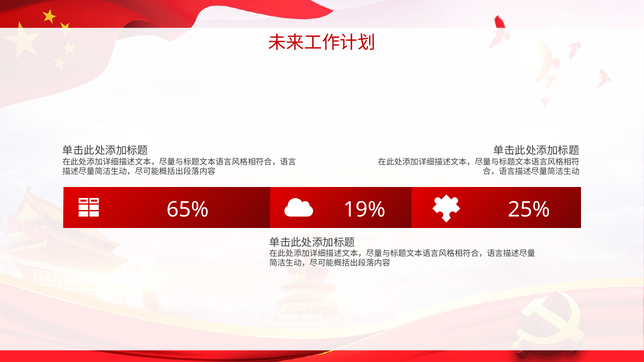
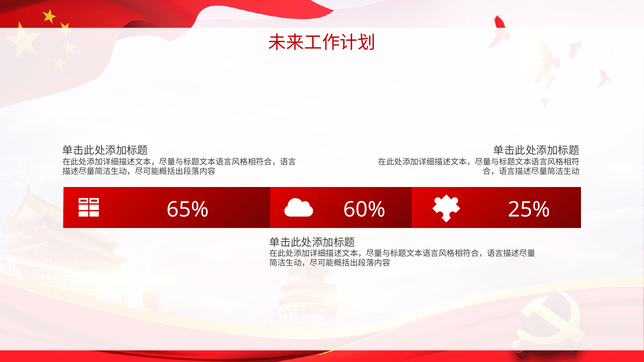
19%: 19% -> 60% (364, 210)
